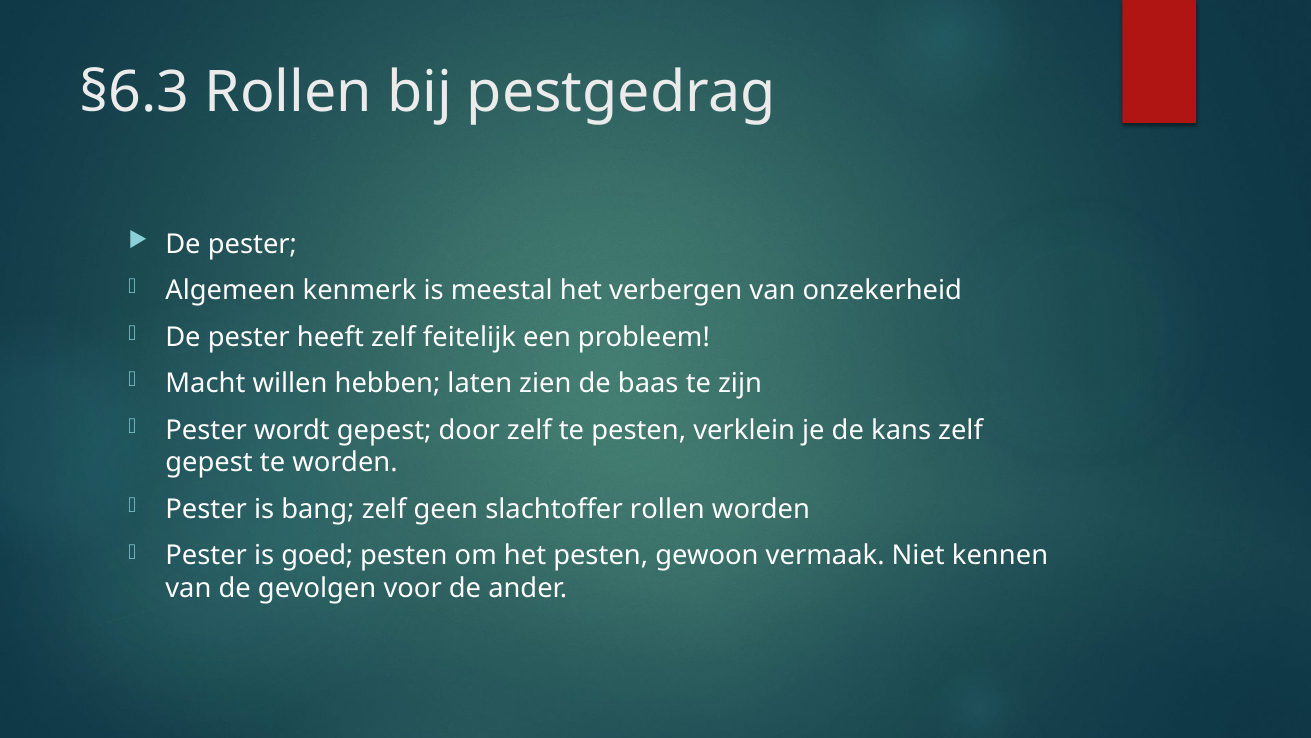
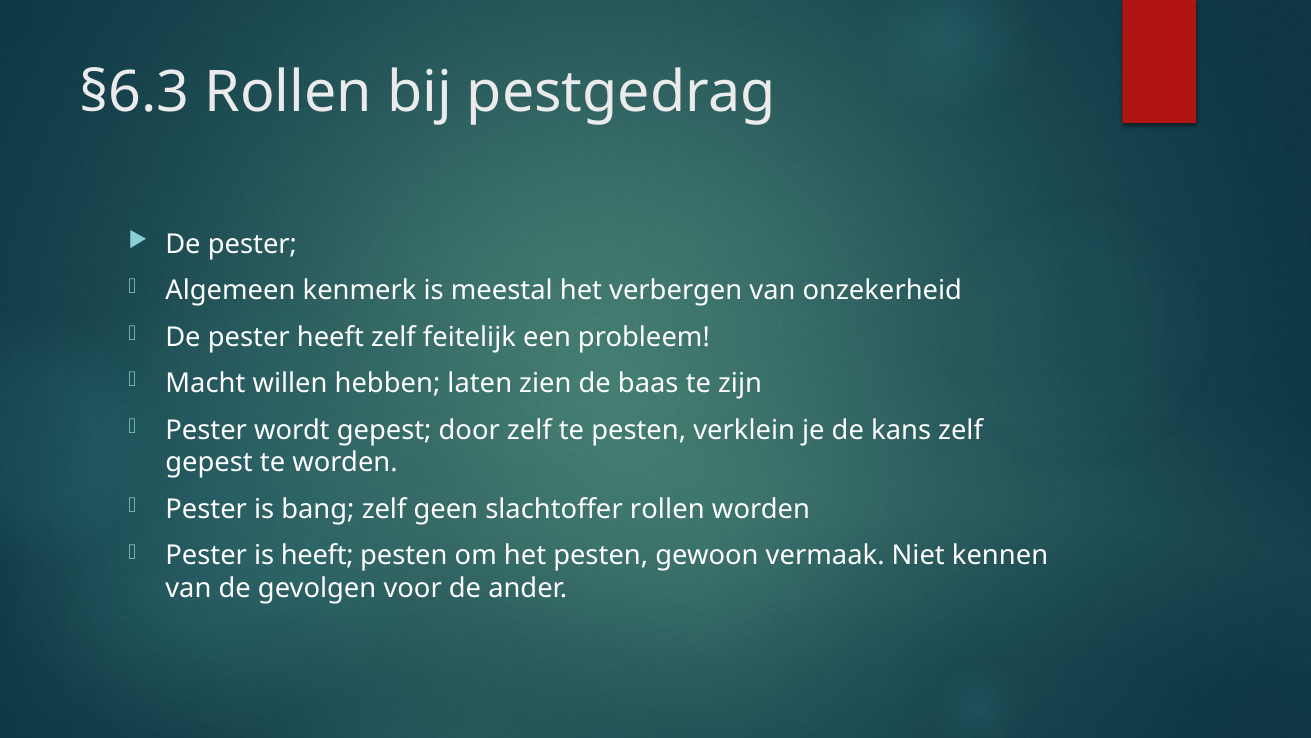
is goed: goed -> heeft (317, 555)
